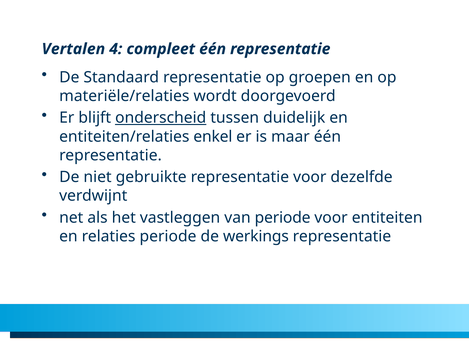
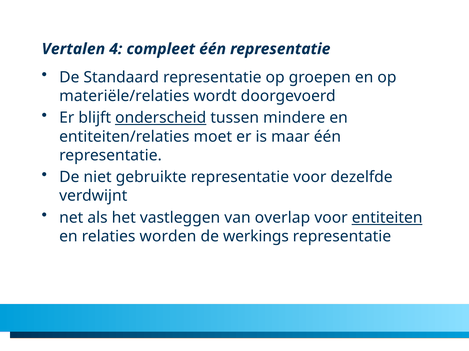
duidelijk: duidelijk -> mindere (294, 118)
enkel: enkel -> moet (213, 137)
van periode: periode -> overlap (282, 218)
entiteiten underline: none -> present (387, 218)
relaties periode: periode -> worden (168, 237)
